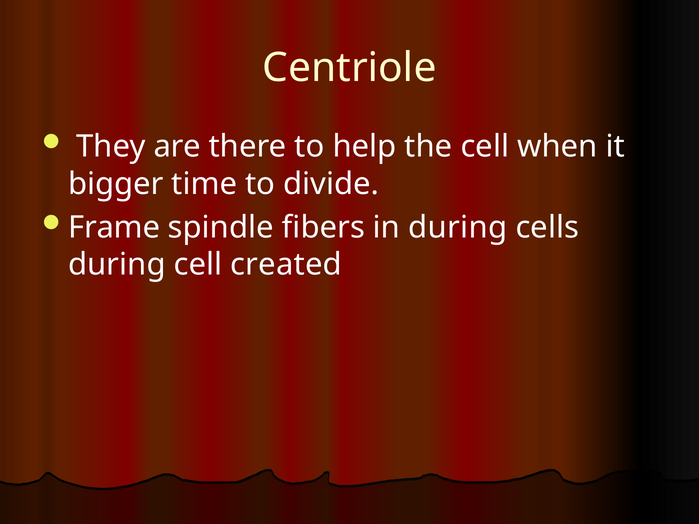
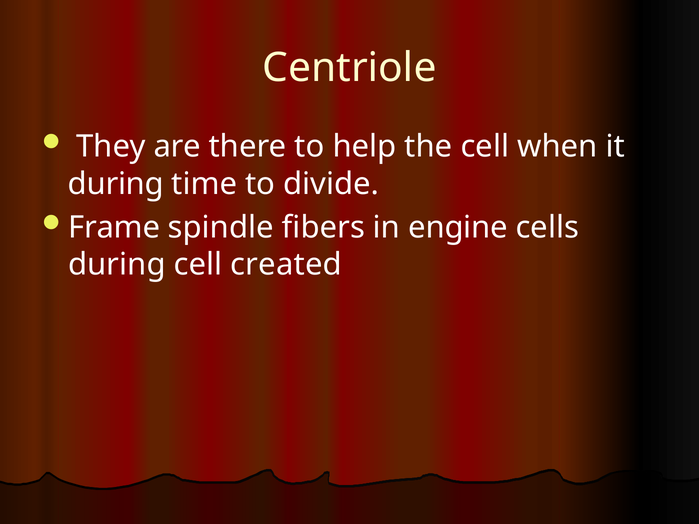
bigger: bigger -> during (116, 184)
in during: during -> engine (458, 227)
